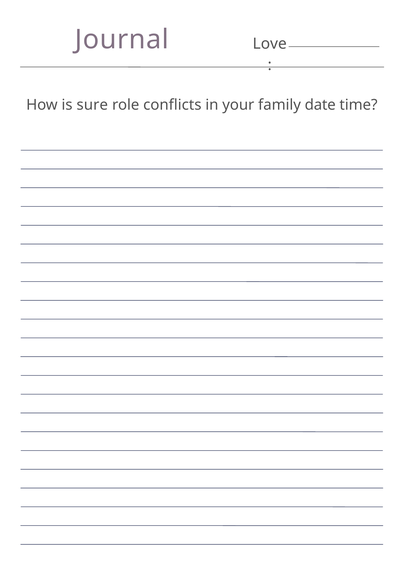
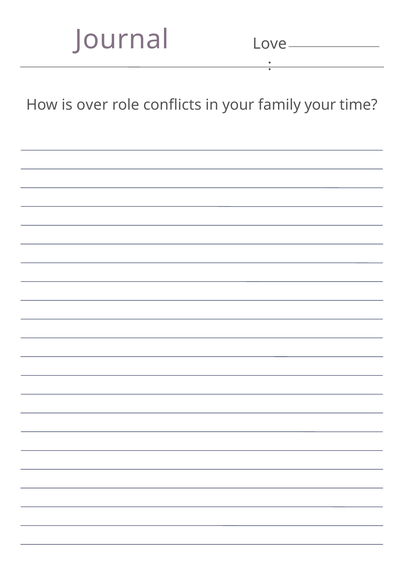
sure: sure -> over (92, 105)
family date: date -> your (320, 105)
